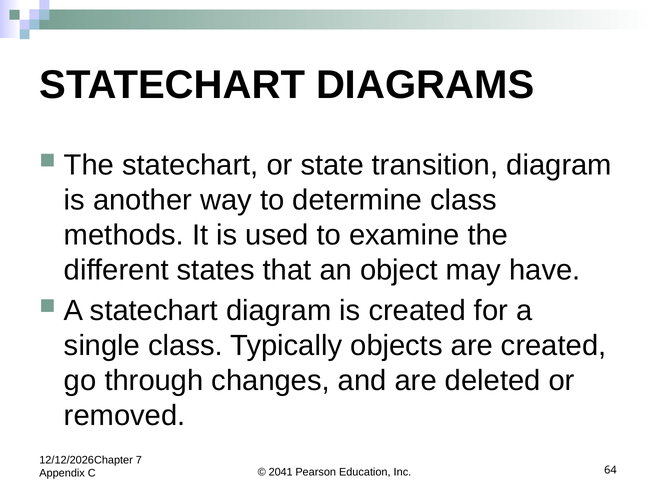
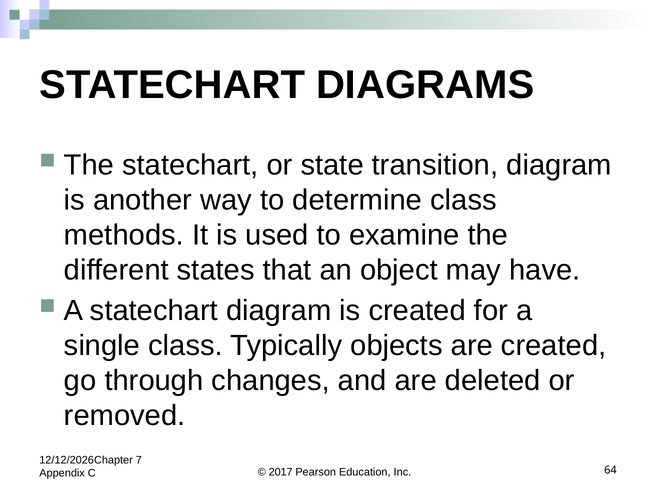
2041: 2041 -> 2017 (281, 472)
